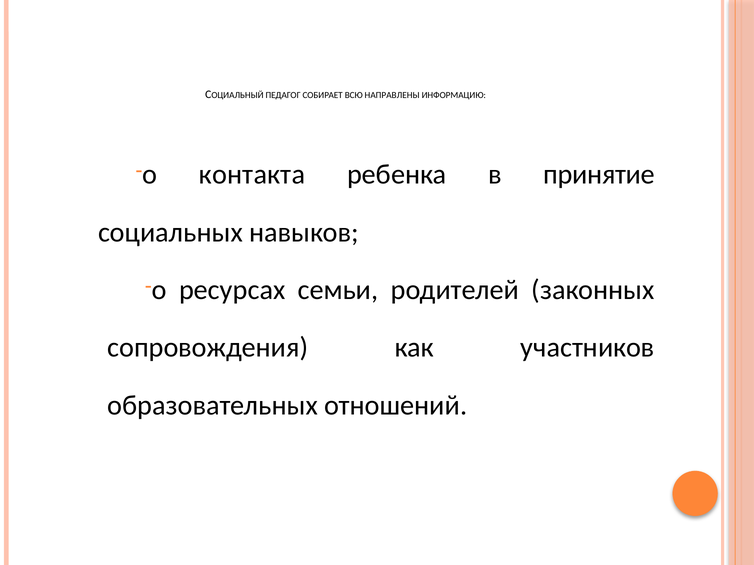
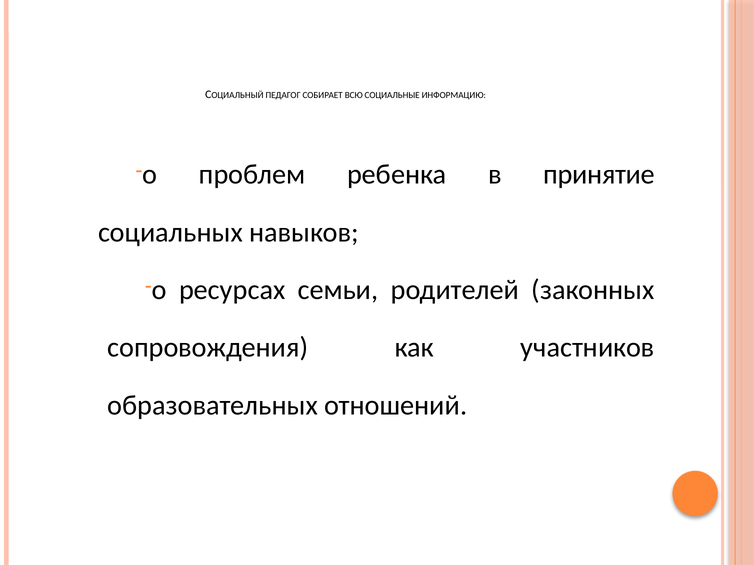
НАПРАВЛЕНЫ: НАПРАВЛЕНЫ -> СОЦИАЛЬНЫЕ (392, 95)
контакта: контакта -> проблем (252, 175)
